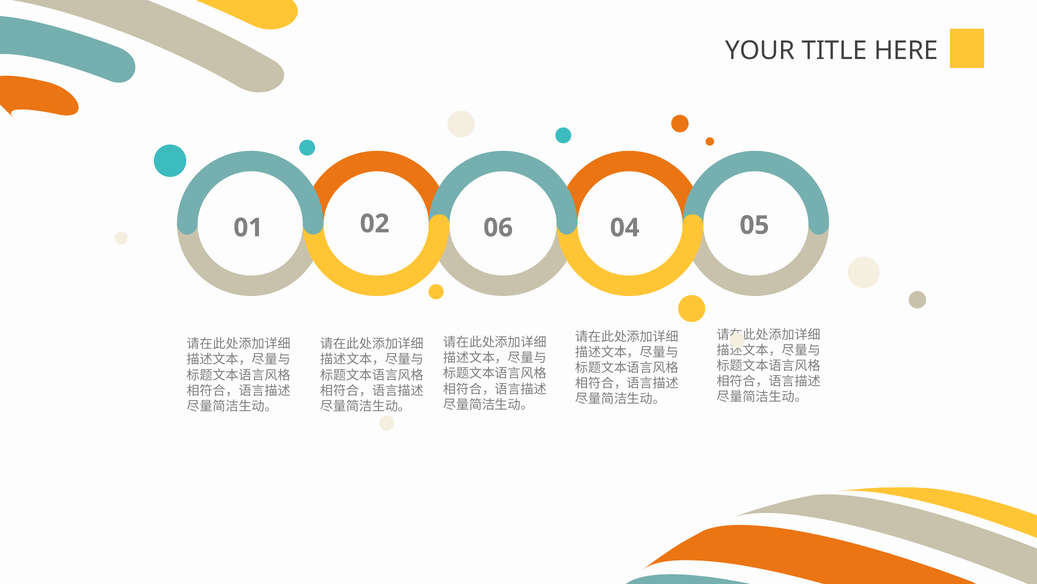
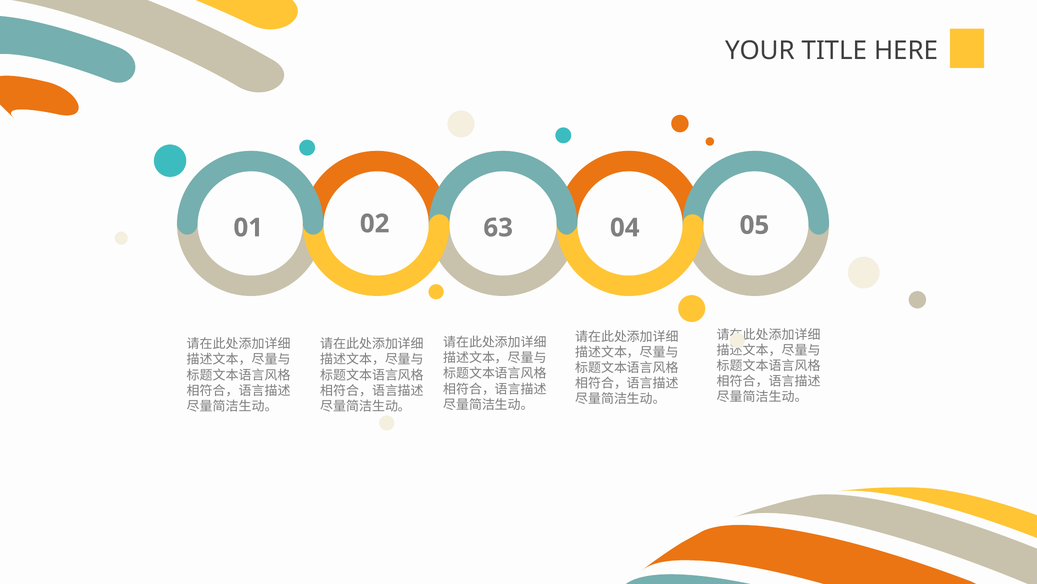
06: 06 -> 63 (498, 227)
